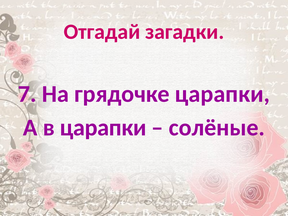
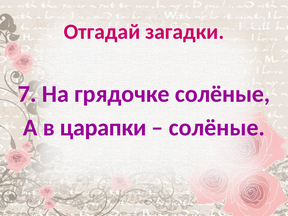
грядочке царапки: царапки -> солёные (223, 94)
